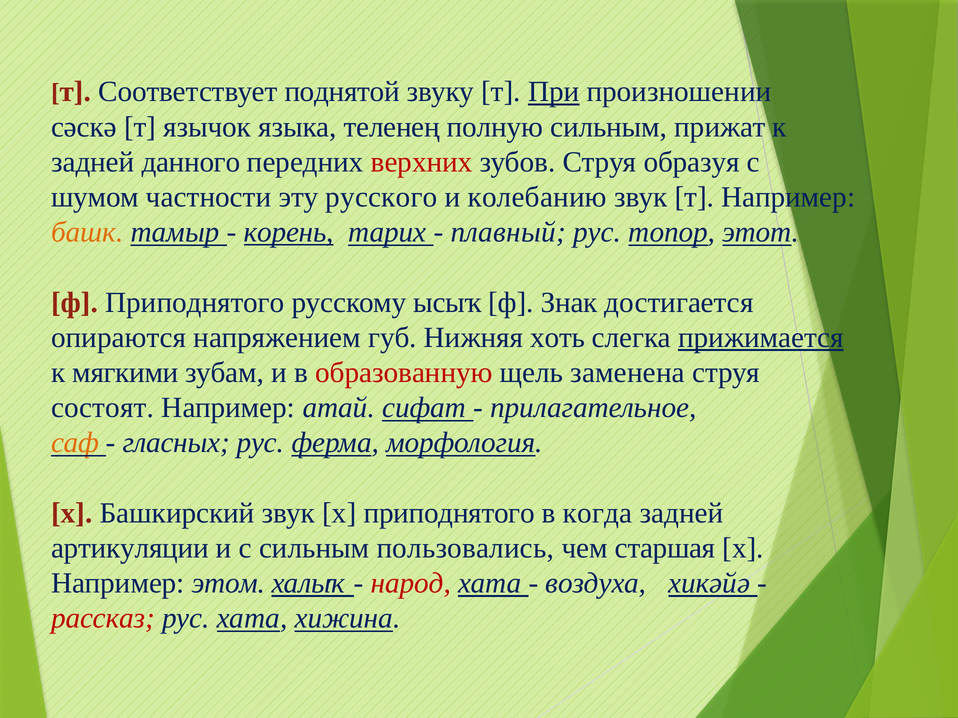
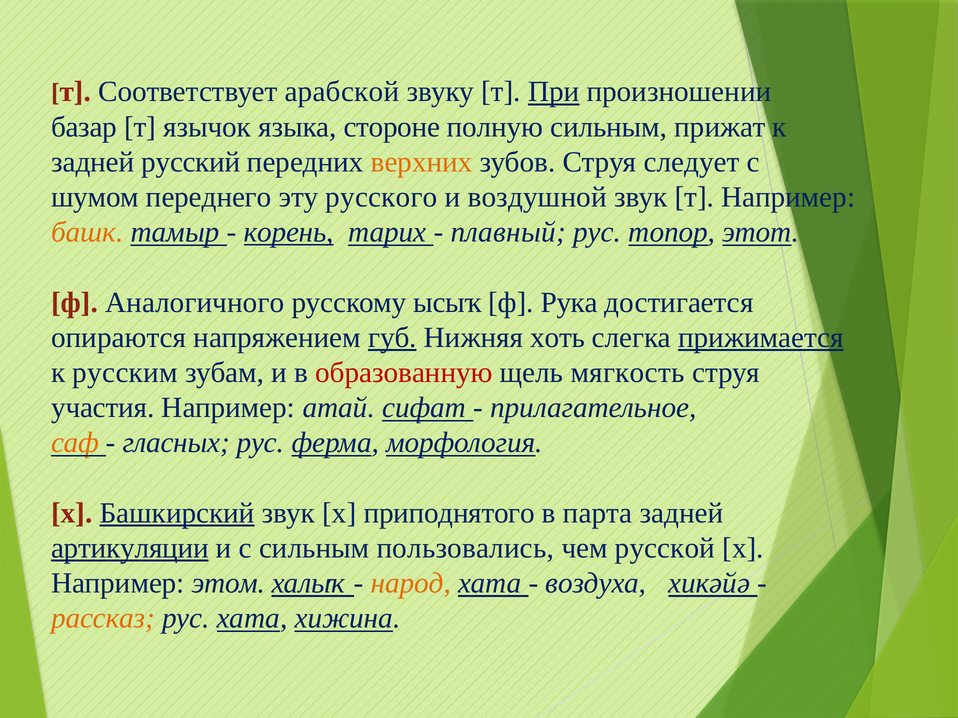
поднятой: поднятой -> арабской (342, 92)
сәскә: сәскә -> базар (84, 127)
теленең: теленең -> стороне (392, 127)
данного: данного -> русский (191, 162)
верхних colour: red -> orange (422, 162)
образуя: образуя -> следует (692, 162)
частности: частности -> переднего (209, 197)
колебанию: колебанию -> воздушной (537, 197)
ф Приподнятого: Приподнятого -> Аналогичного (195, 303)
Знак: Знак -> Рука (569, 303)
губ underline: none -> present (392, 338)
мягкими: мягкими -> русским (125, 373)
заменена: заменена -> мягкость (628, 373)
состоят: состоят -> участия (103, 408)
Башкирский underline: none -> present (177, 513)
когда: когда -> парта (598, 513)
артикуляции underline: none -> present (130, 548)
старшая: старшая -> русской (665, 548)
народ colour: red -> orange (411, 583)
рассказ colour: red -> orange (103, 619)
